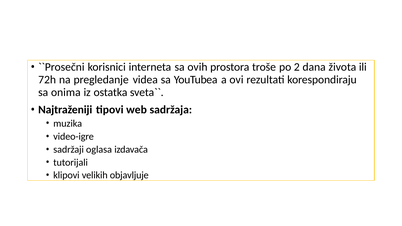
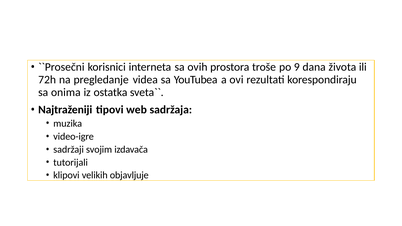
2: 2 -> 9 (297, 67)
oglasa: oglasa -> svojim (99, 150)
